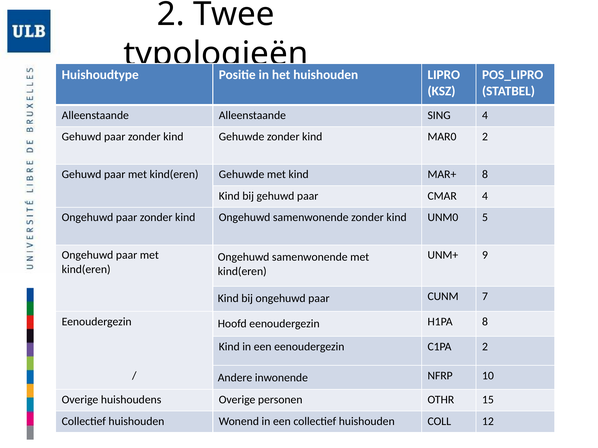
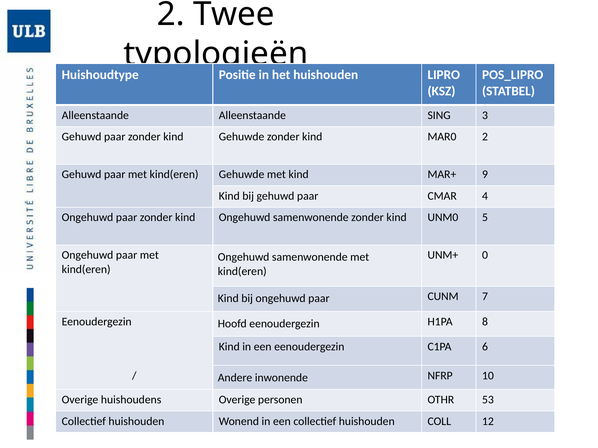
SING 4: 4 -> 3 (485, 115)
MAR+ 8: 8 -> 9 (485, 175)
9: 9 -> 0 (485, 255)
C1PA 2: 2 -> 6 (485, 347)
15: 15 -> 53 (488, 400)
